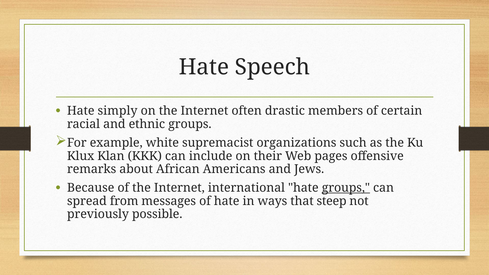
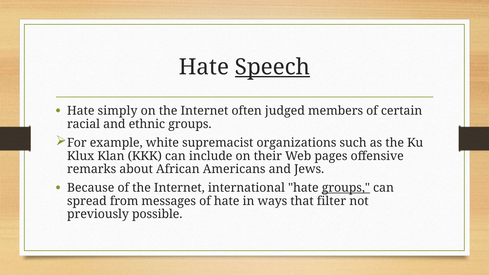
Speech underline: none -> present (272, 67)
drastic: drastic -> judged (285, 111)
steep: steep -> filter (331, 201)
